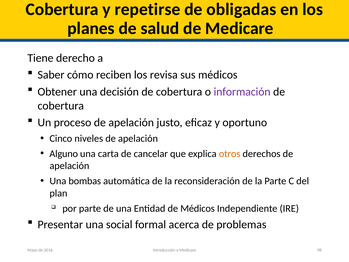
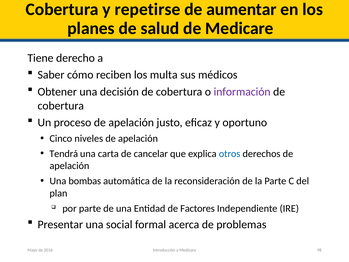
obligadas: obligadas -> aumentar (241, 9)
revisa: revisa -> multa (164, 75)
Alguno: Alguno -> Tendrá (64, 154)
otros colour: orange -> blue (230, 154)
de Médicos: Médicos -> Factores (198, 208)
